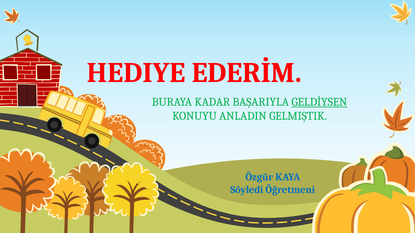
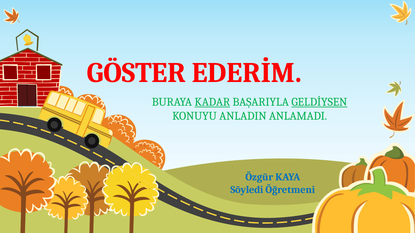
HEDIYE: HEDIYE -> GÖSTER (136, 73)
KADAR underline: none -> present (212, 102)
GELMIŞTIK: GELMIŞTIK -> ANLAMADI (298, 116)
